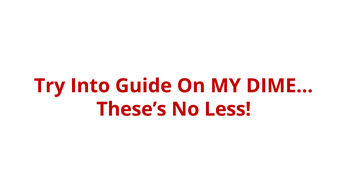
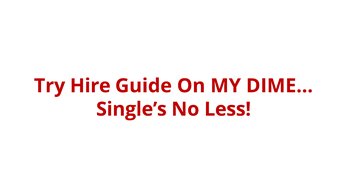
Into: Into -> Hire (90, 86)
These’s: These’s -> Single’s (131, 109)
